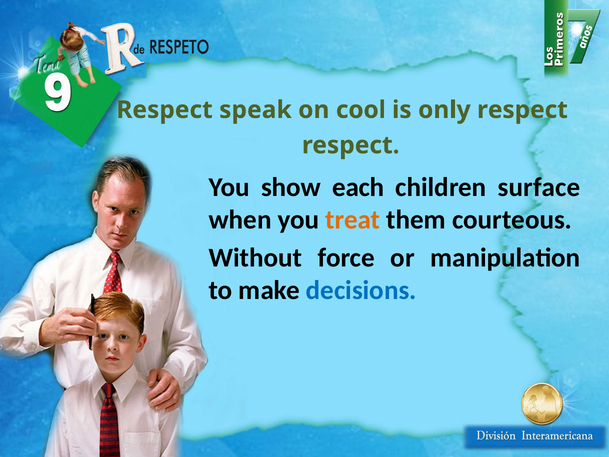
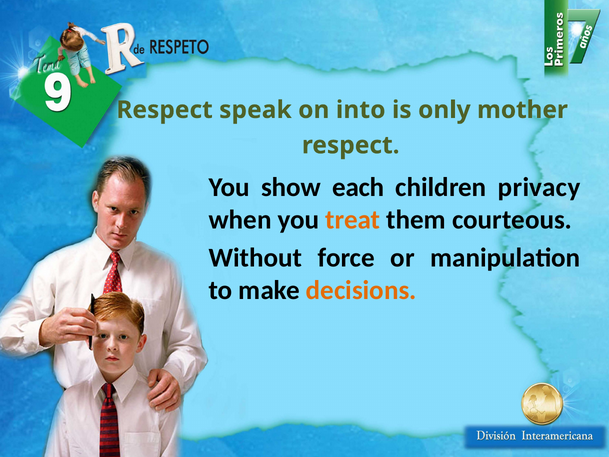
cool: cool -> into (361, 110)
only respect: respect -> mother (522, 110)
surface: surface -> privacy (539, 187)
decisions colour: blue -> orange (361, 290)
